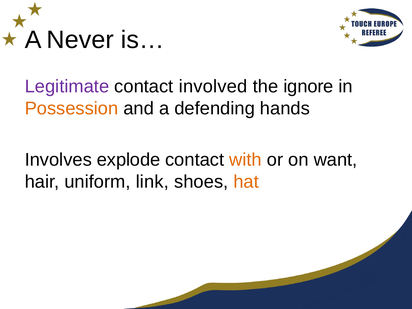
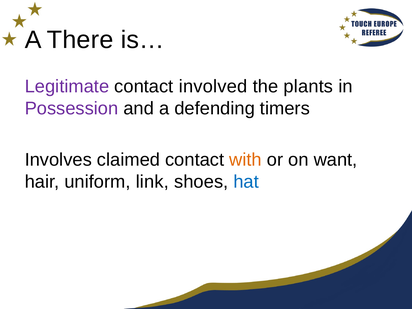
Never: Never -> There (80, 40)
ignore: ignore -> plants (308, 86)
Possession colour: orange -> purple (72, 108)
hands: hands -> timers (285, 108)
explode: explode -> claimed (129, 160)
hat colour: orange -> blue (246, 182)
